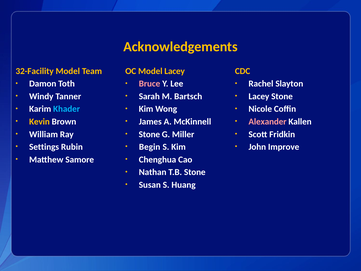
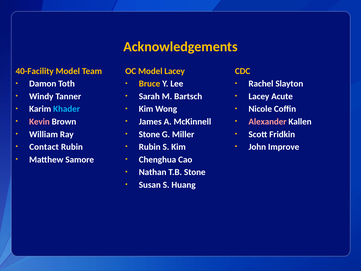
32-Facility: 32-Facility -> 40-Facility (35, 71)
Bruce colour: pink -> yellow (150, 84)
Lacey Stone: Stone -> Acute (282, 96)
Kevin colour: yellow -> pink (39, 122)
Settings: Settings -> Contact (44, 147)
Begin: Begin -> Rubin (150, 147)
